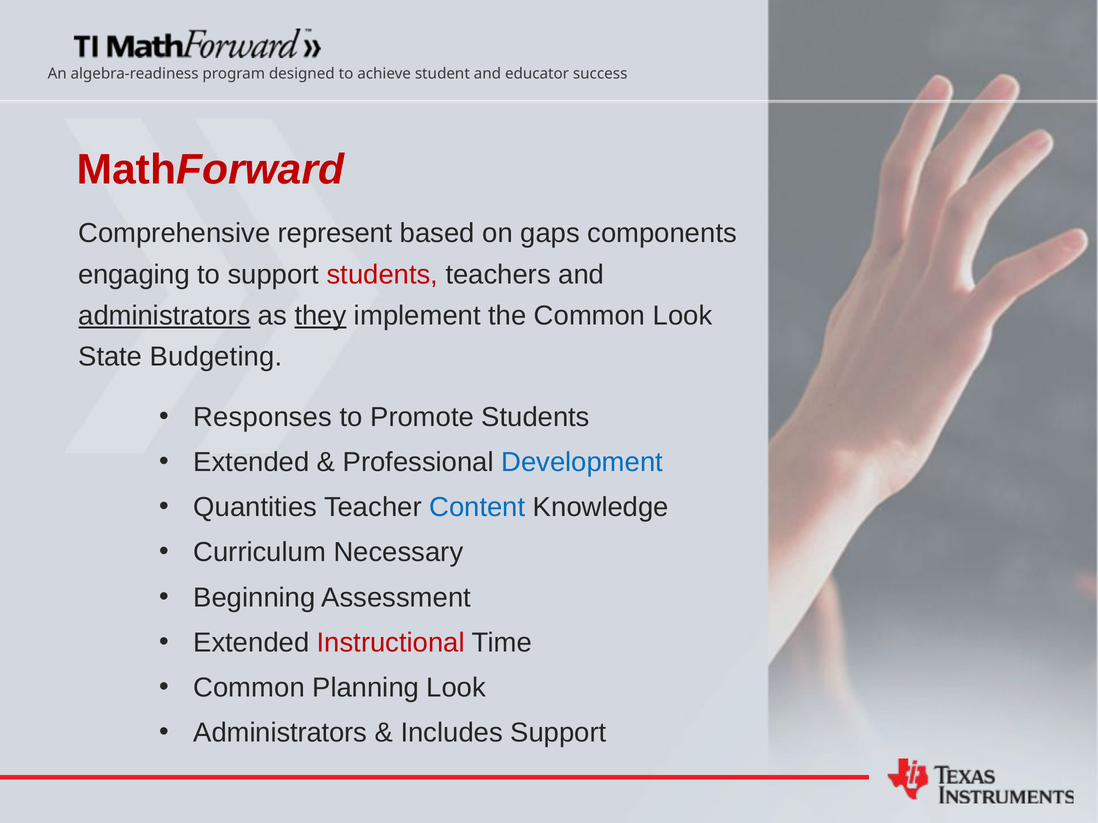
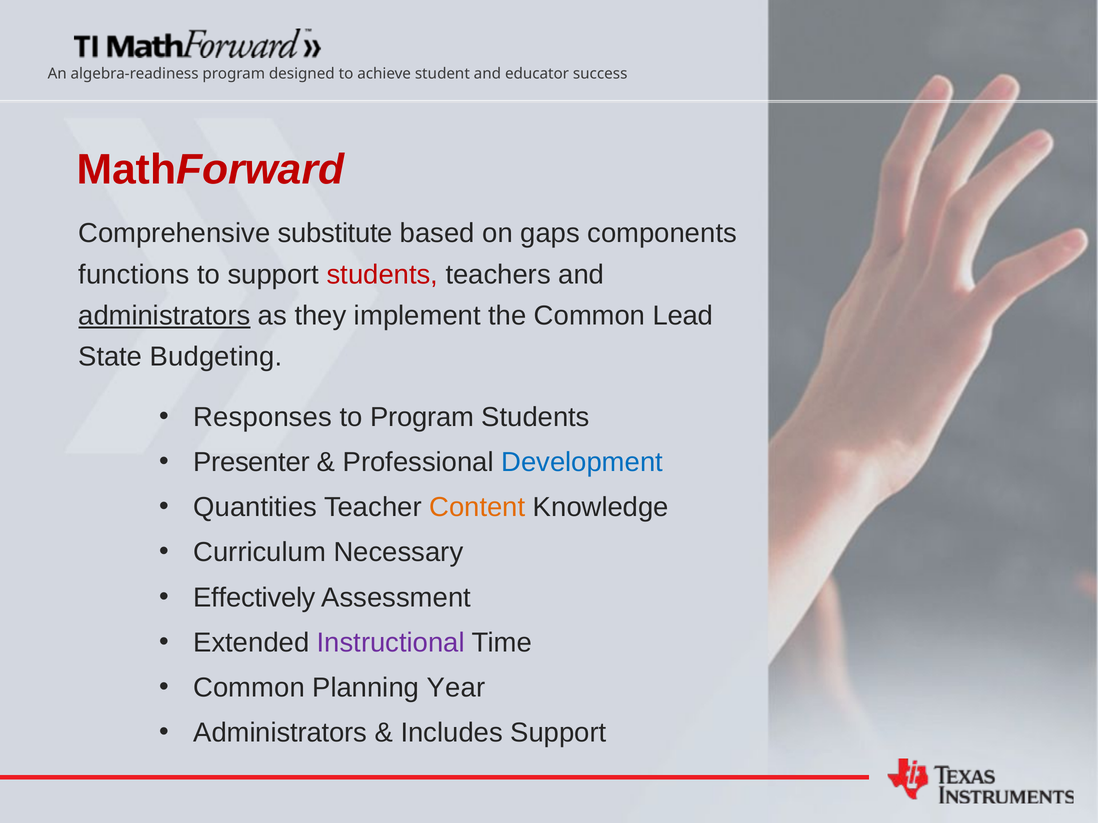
represent: represent -> substitute (335, 233)
engaging: engaging -> functions (134, 275)
they underline: present -> none (321, 316)
Common Look: Look -> Lead (683, 316)
to Promote: Promote -> Program (422, 417)
Extended: Extended -> Presenter (252, 462)
Content colour: blue -> orange (477, 508)
Beginning: Beginning -> Effectively (255, 598)
Instructional colour: red -> purple (391, 643)
Planning Look: Look -> Year (456, 688)
